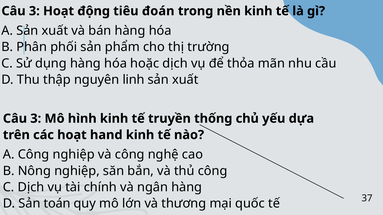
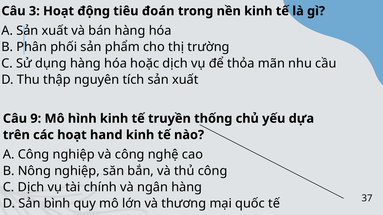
linh: linh -> tích (133, 80)
3: 3 -> 9 (36, 119)
toán: toán -> bình (57, 204)
